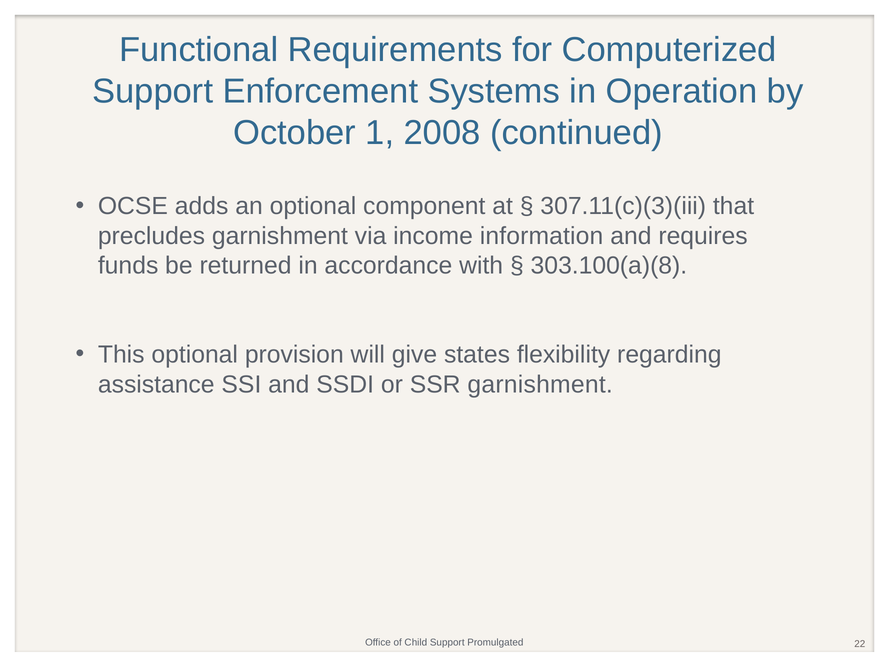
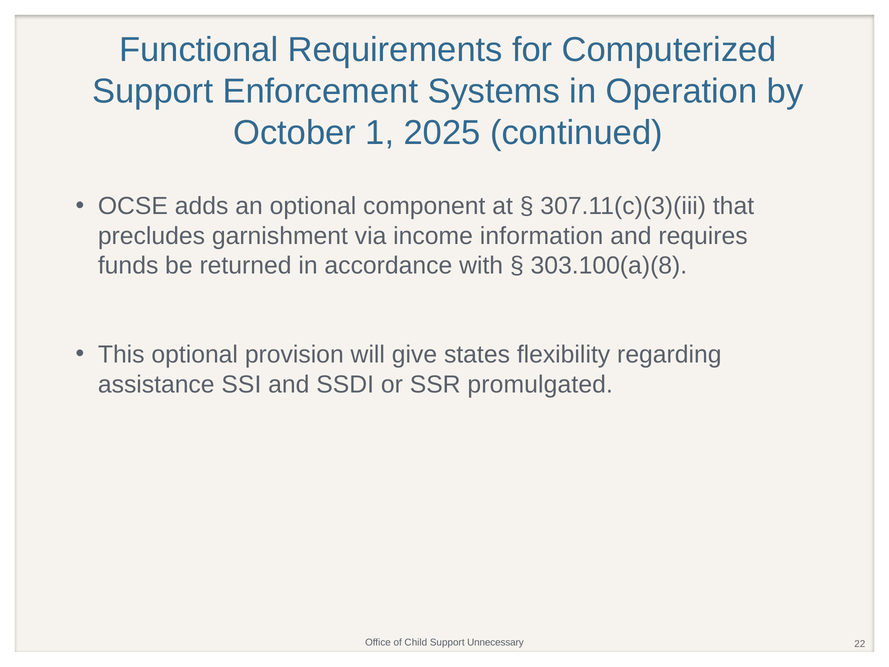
2008: 2008 -> 2025 (442, 133)
SSR garnishment: garnishment -> promulgated (540, 384)
Promulgated: Promulgated -> Unnecessary (495, 642)
